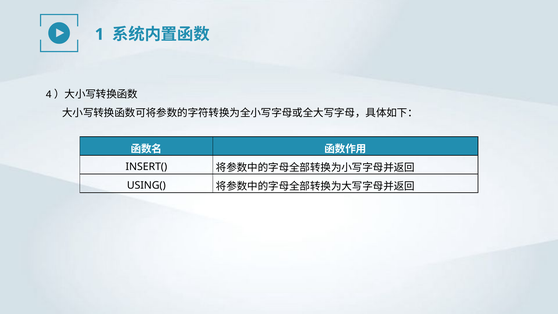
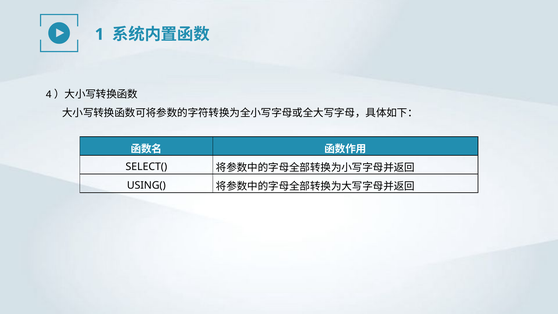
INSERT(: INSERT( -> SELECT( (146, 166)
